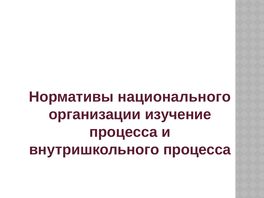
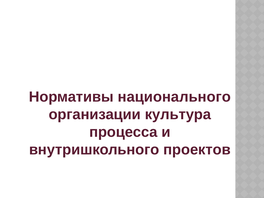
изучение: изучение -> культура (178, 114)
внутришкольного процесса: процесса -> проектов (197, 150)
